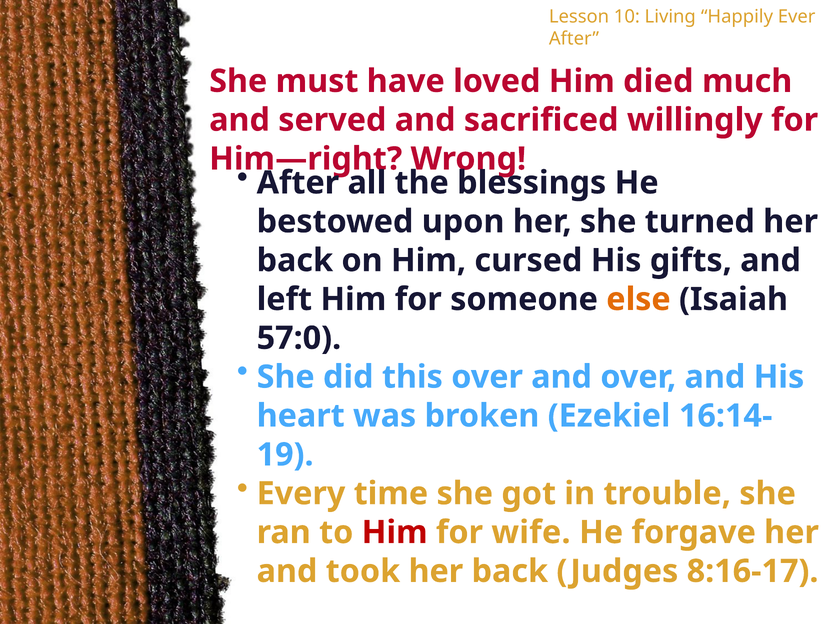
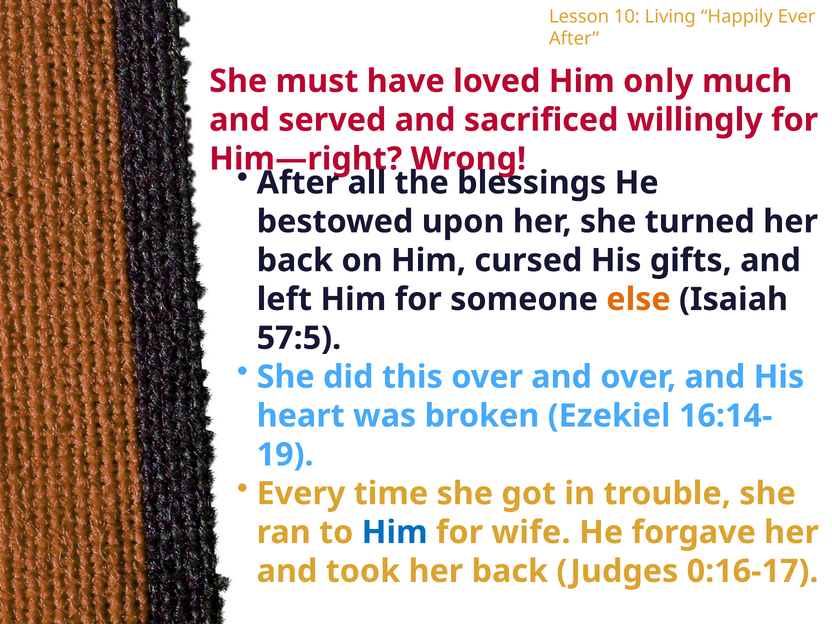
died: died -> only (658, 81)
57:0: 57:0 -> 57:5 (299, 338)
Him colour: red -> blue (395, 532)
8:16-17: 8:16-17 -> 0:16-17 (753, 571)
